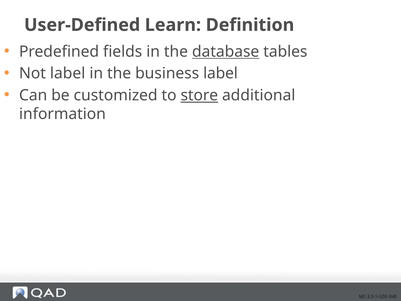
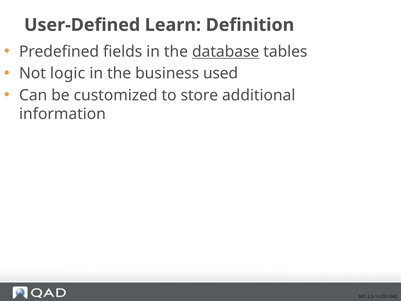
Not label: label -> logic (68, 73)
business label: label -> used (221, 73)
store underline: present -> none (199, 95)
